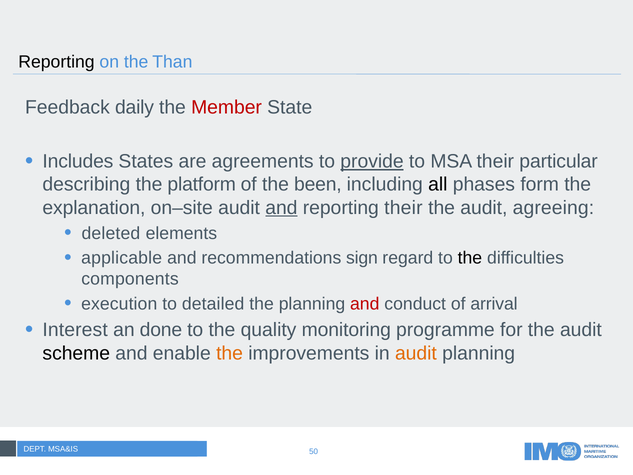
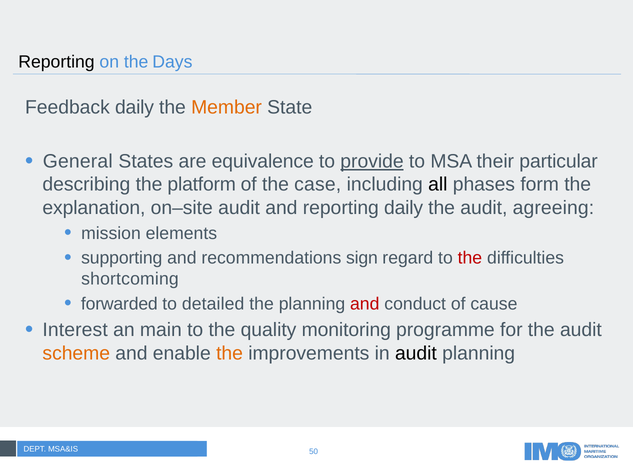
Than: Than -> Days (172, 62)
Member colour: red -> orange (227, 107)
Includes: Includes -> General (78, 161)
agreements: agreements -> equivalence (263, 161)
been: been -> case (318, 185)
and underline: present -> none (281, 208)
reporting their: their -> daily (404, 208)
deleted: deleted -> mission (111, 233)
applicable: applicable -> supporting (122, 258)
the colour: black -> red (470, 258)
components: components -> shortcoming (130, 279)
execution: execution -> forwarded (119, 304)
arrival: arrival -> cause (494, 304)
done: done -> main (161, 330)
scheme colour: black -> orange (76, 353)
audit colour: orange -> black (416, 353)
